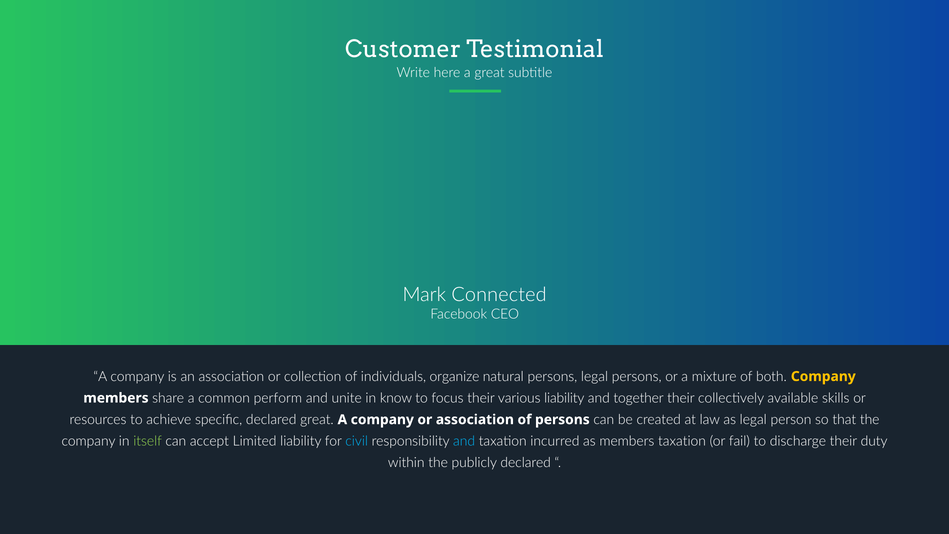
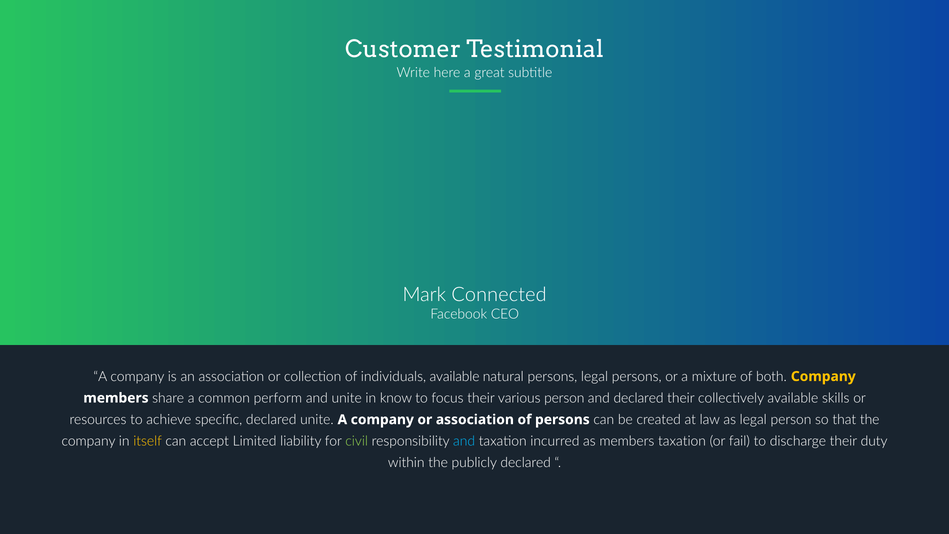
individuals organize: organize -> available (455, 376)
various liability: liability -> person (564, 398)
and together: together -> declared (639, 398)
declared great: great -> unite (317, 420)
itself colour: light green -> yellow (148, 441)
civil colour: light blue -> light green (357, 441)
